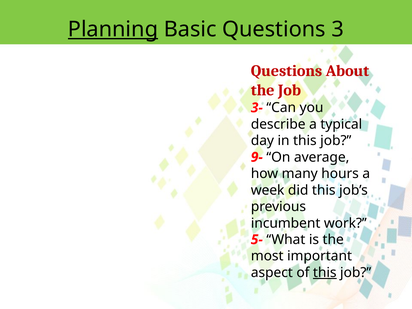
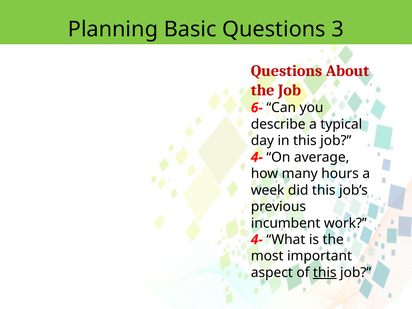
Planning underline: present -> none (113, 29)
3-: 3- -> 6- (257, 108)
9-: 9- -> 4- (257, 157)
5-: 5- -> 4- (257, 240)
